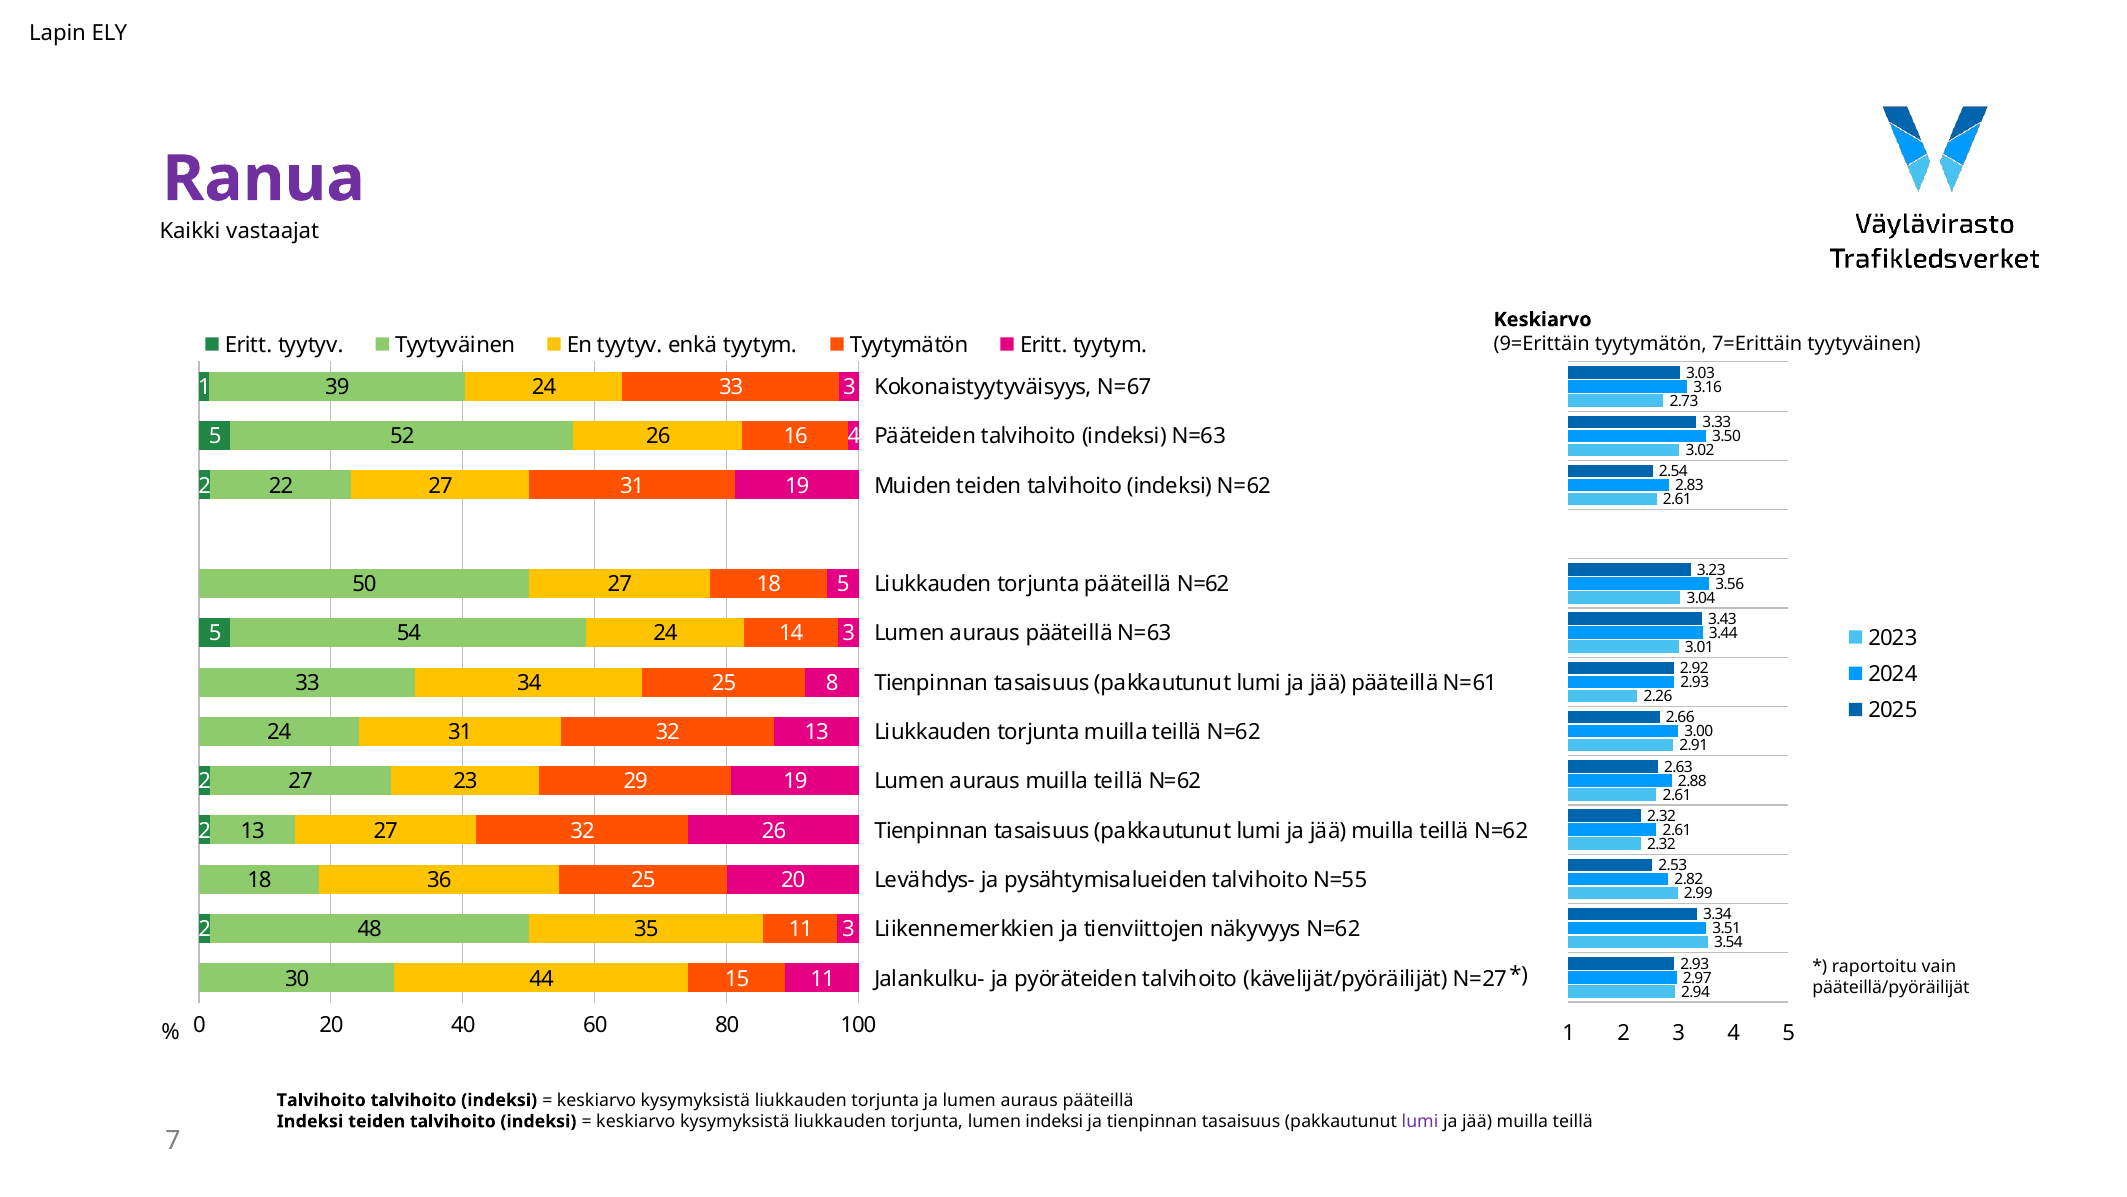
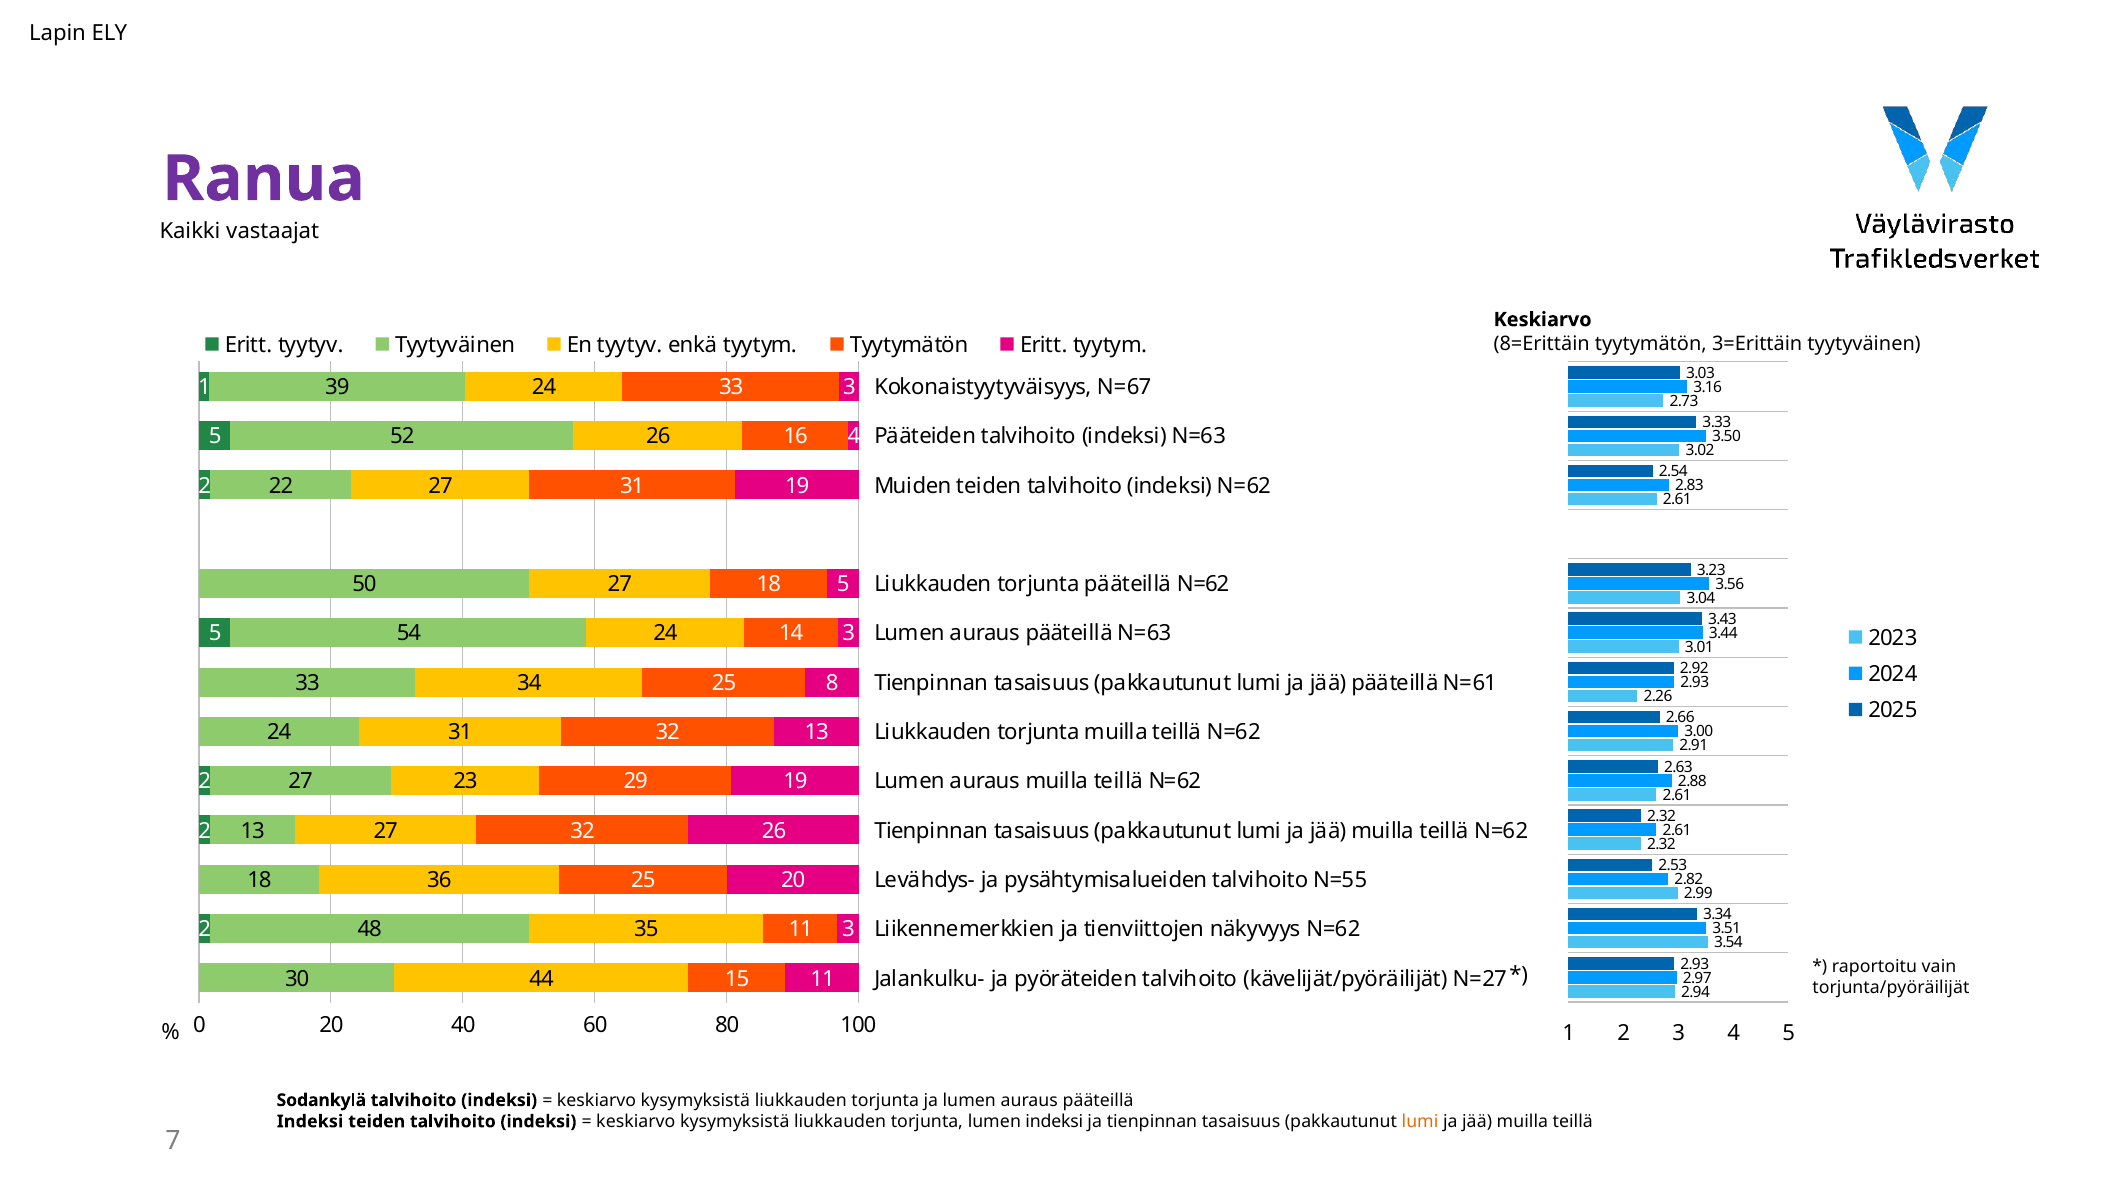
9=Erittäin: 9=Erittäin -> 8=Erittäin (1542, 343)
7=Erittäin: 7=Erittäin -> 3=Erittäin (1757, 343)
pääteillä/pyöräilijät: pääteillä/pyöräilijät -> torjunta/pyöräilijät (1891, 988)
Talvihoito: Talvihoito -> Sodankylä (321, 1100)
lumi colour: purple -> orange (1420, 1121)
